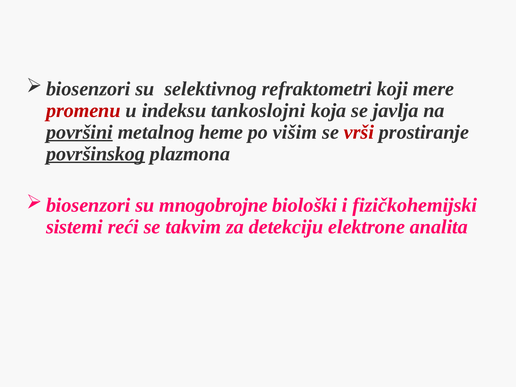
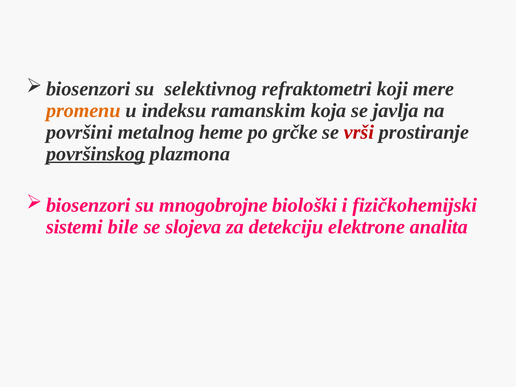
promenu colour: red -> orange (83, 110)
tankoslojni: tankoslojni -> ramanskim (258, 110)
površini underline: present -> none (79, 132)
višim: višim -> grčke (295, 132)
reći: reći -> bile (123, 227)
takvim: takvim -> slojeva (193, 227)
